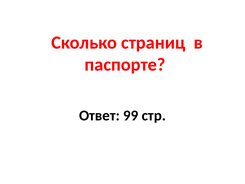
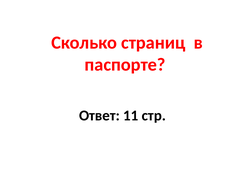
99: 99 -> 11 (131, 115)
